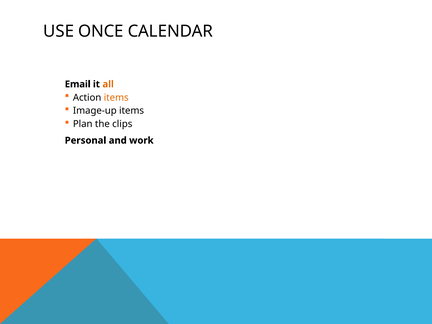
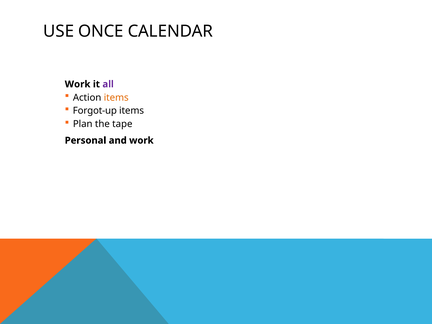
Email: Email -> Work (78, 84)
all colour: orange -> purple (108, 84)
Image-up: Image-up -> Forgot-up (95, 111)
clips: clips -> tape (122, 124)
